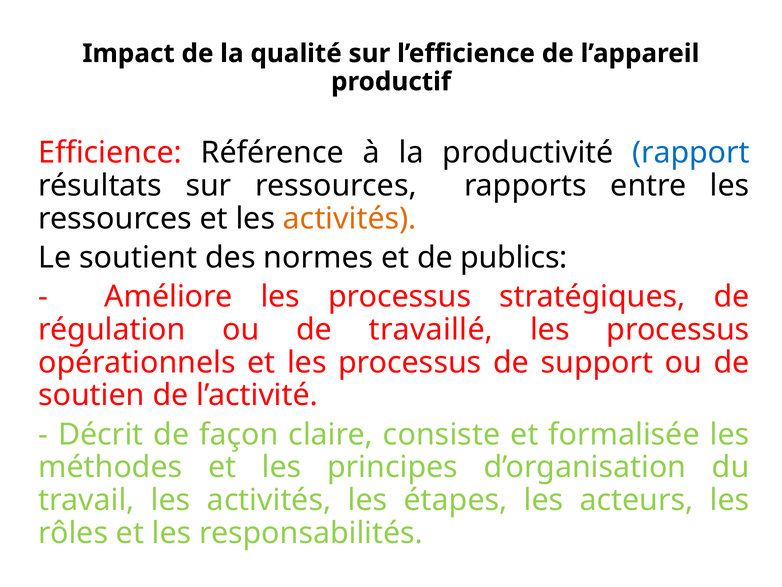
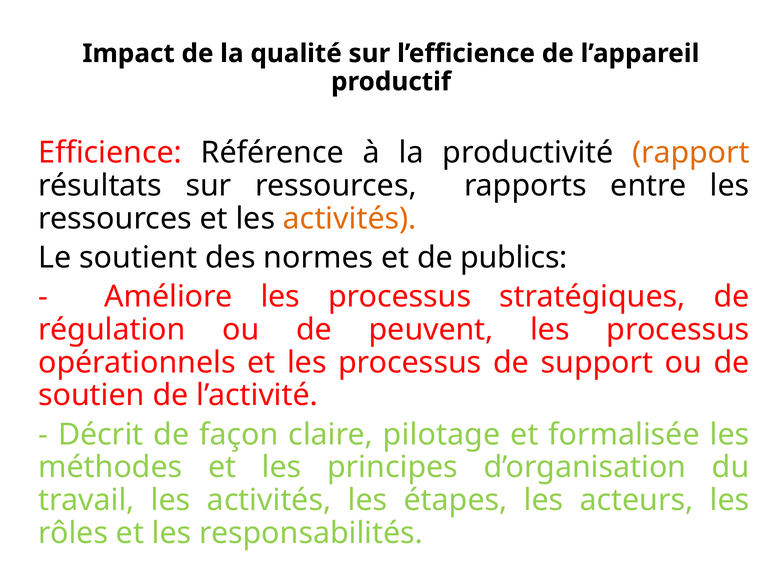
rapport colour: blue -> orange (691, 153)
travaillé: travaillé -> peuvent (431, 329)
consiste: consiste -> pilotage (442, 434)
